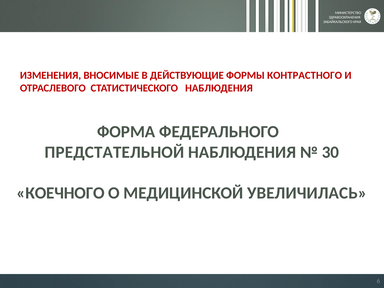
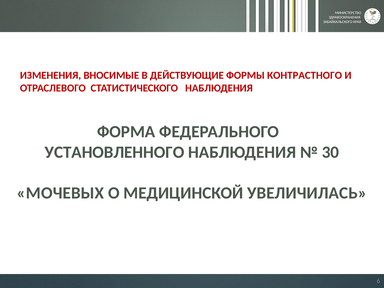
ПРЕДСТАТЕЛЬНОЙ: ПРЕДСТАТЕЛЬНОЙ -> УСТАНОВЛЕННОГО (115, 152)
КОЕЧНОГО: КОЕЧНОГО -> МОЧЕВЫХ (60, 193)
